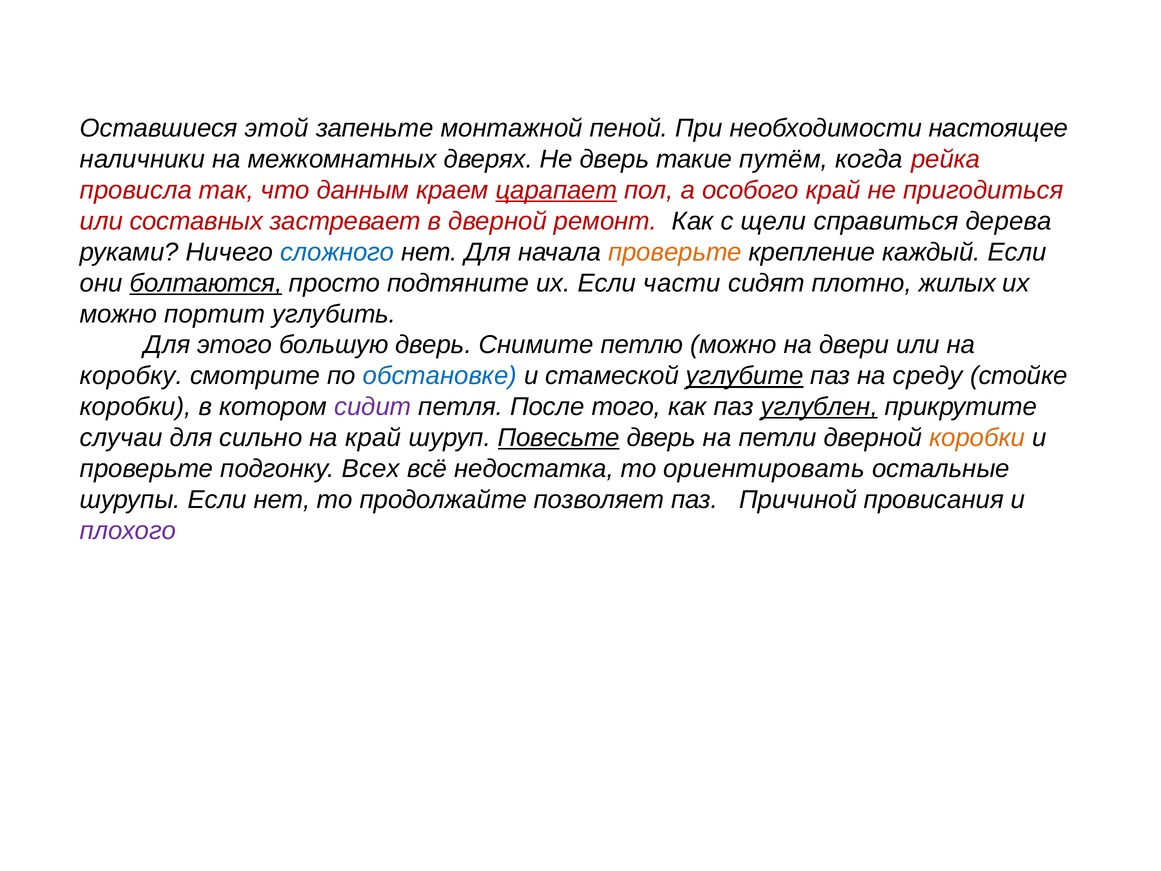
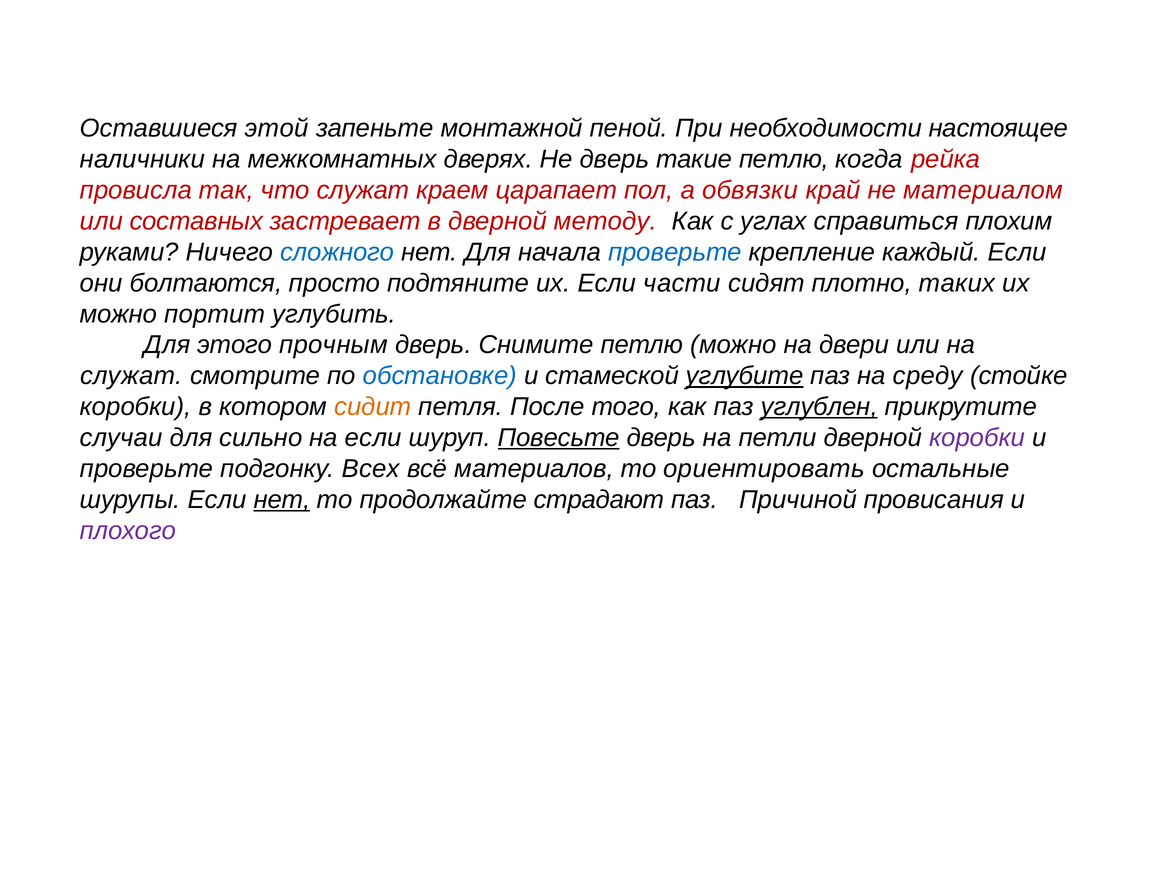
такие путём: путём -> петлю (784, 159)
что данным: данным -> служат (363, 190)
царапает underline: present -> none (556, 190)
особого: особого -> обвязки (750, 190)
пригодиться: пригодиться -> материалом (983, 190)
ремонт: ремонт -> методу (605, 221)
щели: щели -> углах (774, 221)
дерева: дерева -> плохим (1009, 221)
проверьте colour: orange -> blue (675, 252)
болтаются underline: present -> none (206, 283)
жилых: жилых -> таких (957, 283)
большую: большую -> прочным (334, 345)
коробку: коробку -> служат (131, 376)
сидит colour: purple -> orange (373, 407)
на край: край -> если (373, 438)
коробки colour: orange -> purple (977, 438)
недостатка: недостатка -> материалов (534, 469)
нет underline: none -> present (282, 500)
позволяет: позволяет -> страдают (599, 500)
